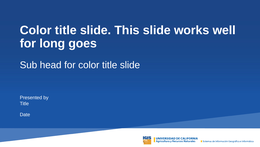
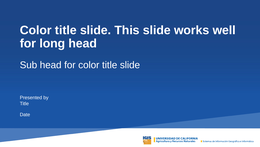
long goes: goes -> head (83, 43)
